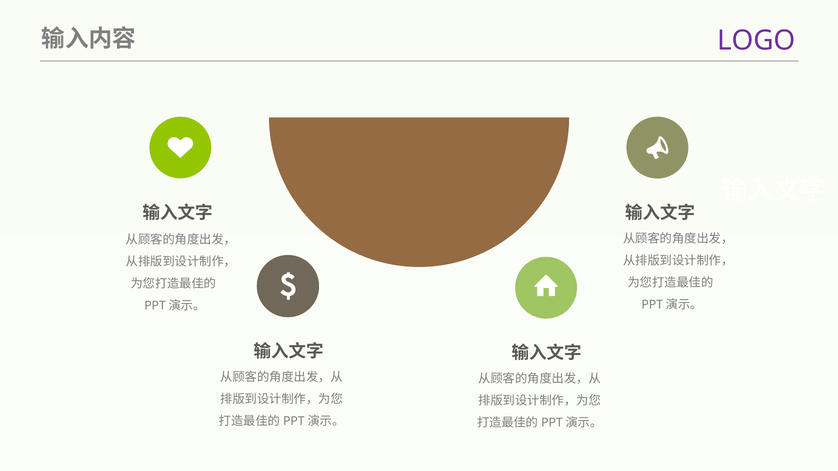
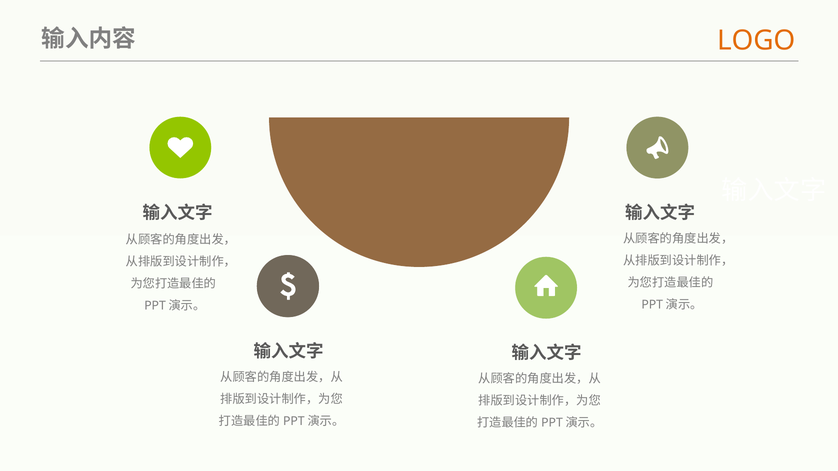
LOGO colour: purple -> orange (756, 41)
